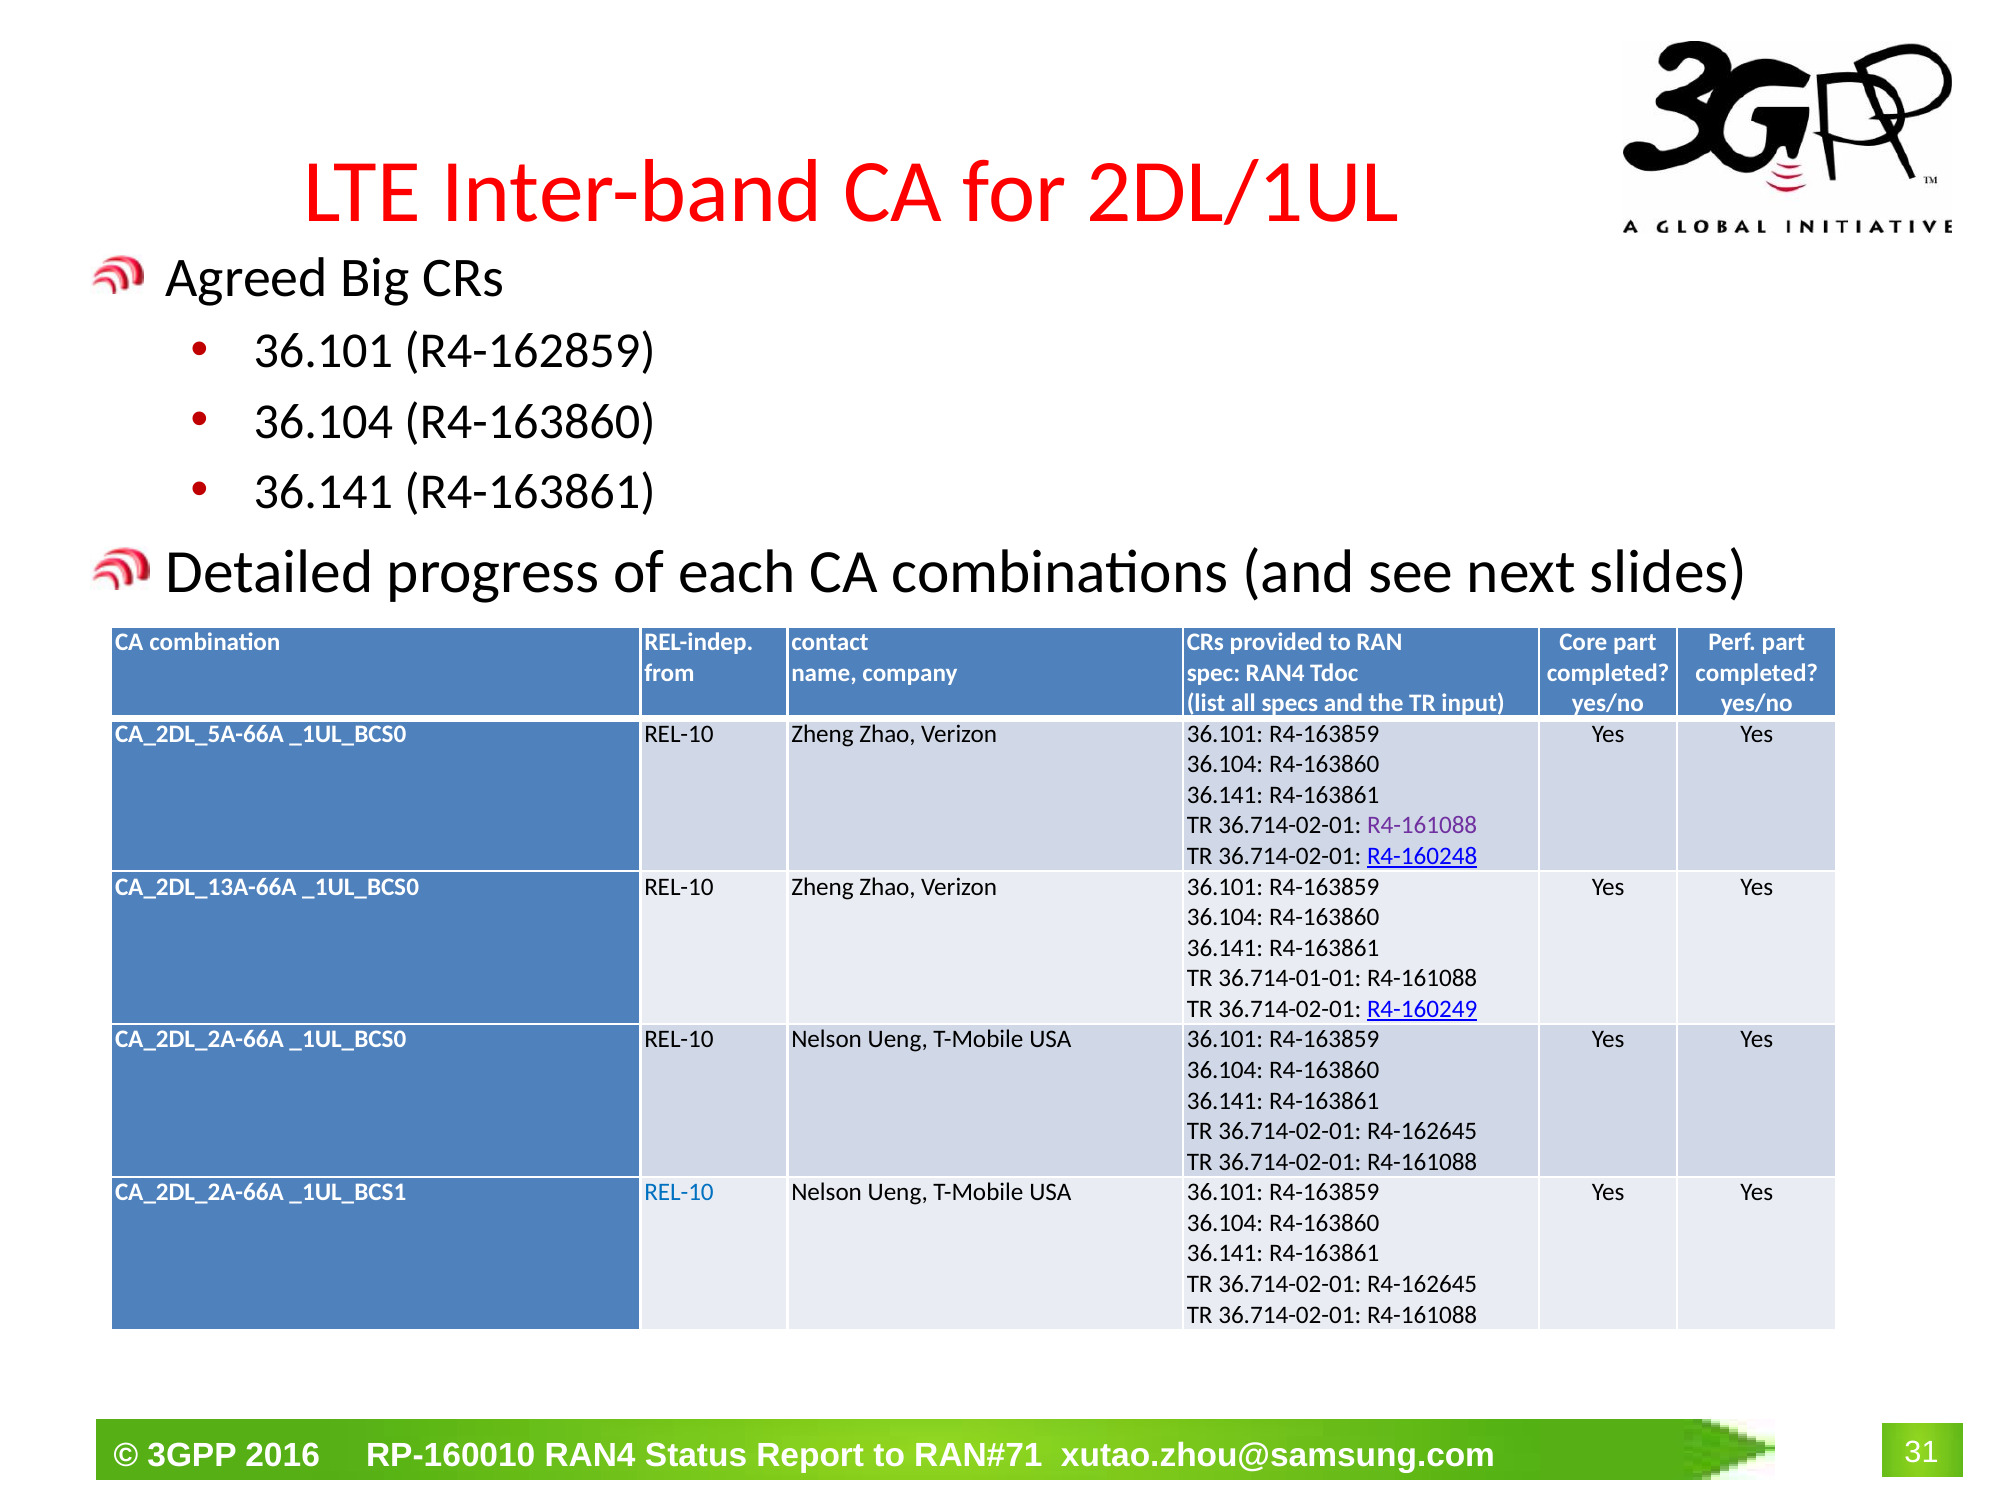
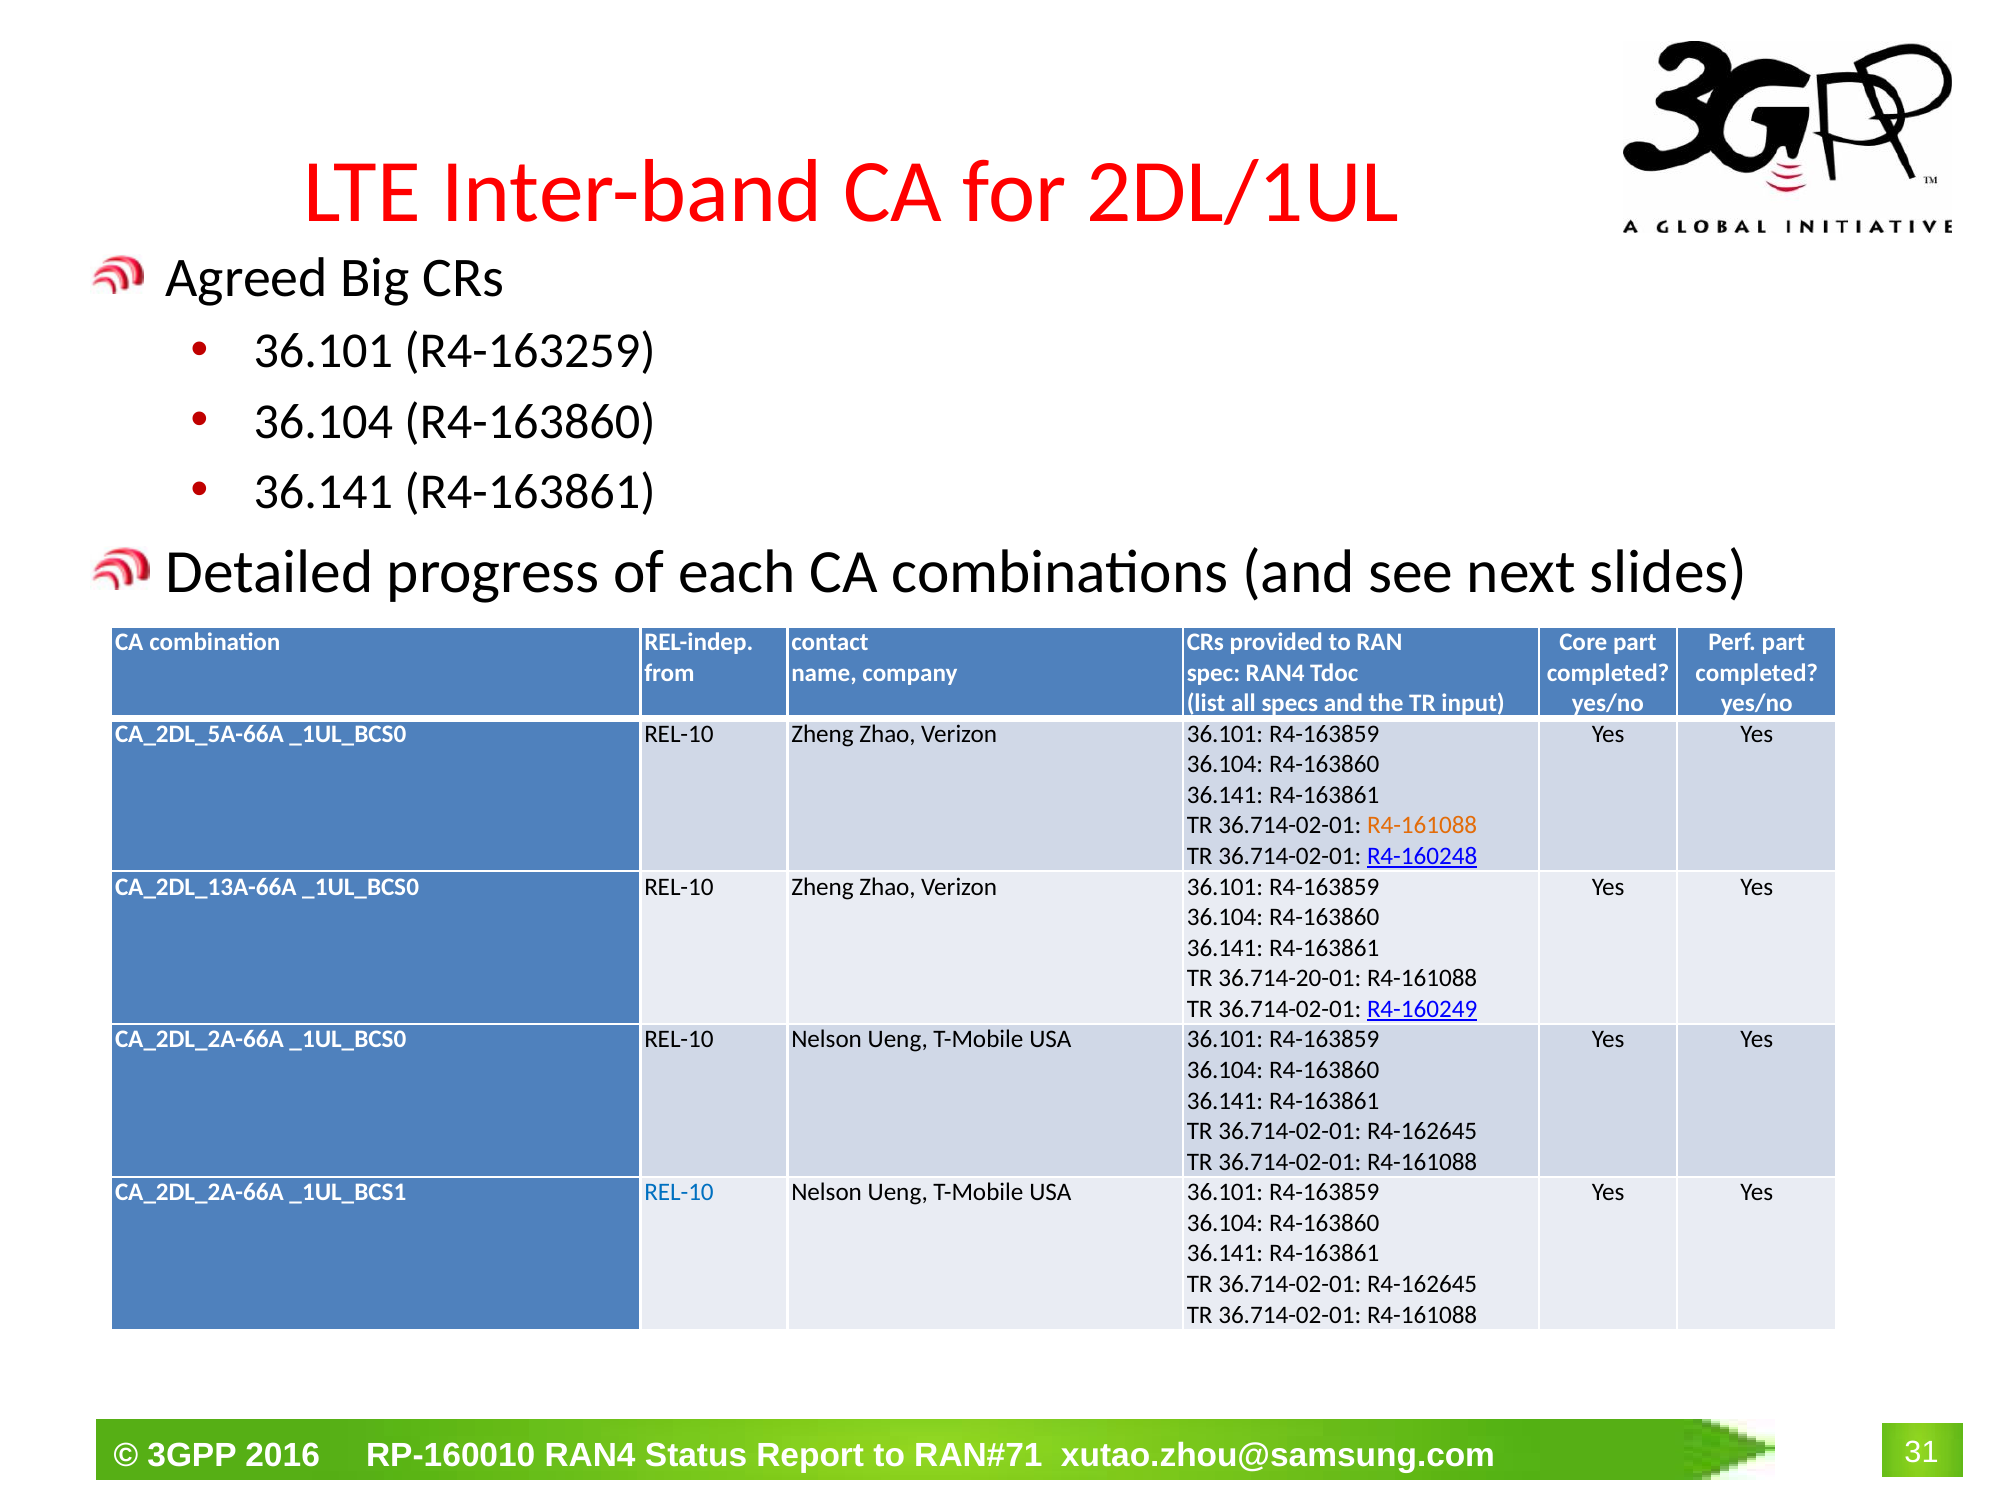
R4-162859: R4-162859 -> R4-163259 (530, 351)
R4-161088 colour: purple -> orange (1422, 825)
36.714-01-01: 36.714-01-01 -> 36.714-20-01 (1290, 978)
